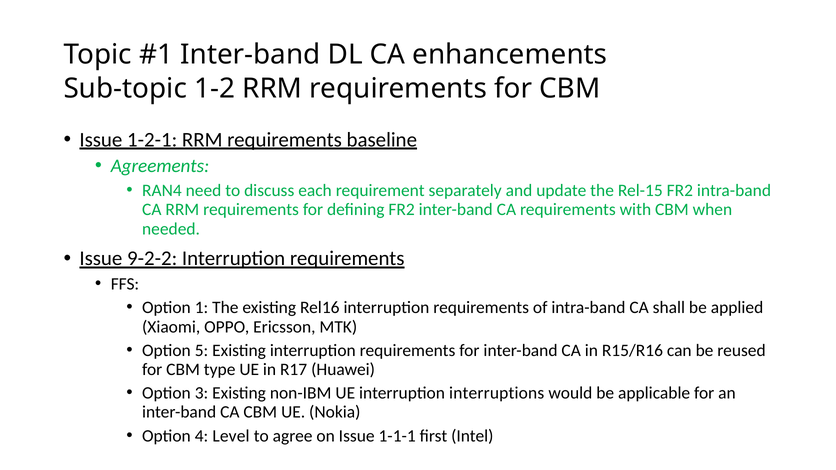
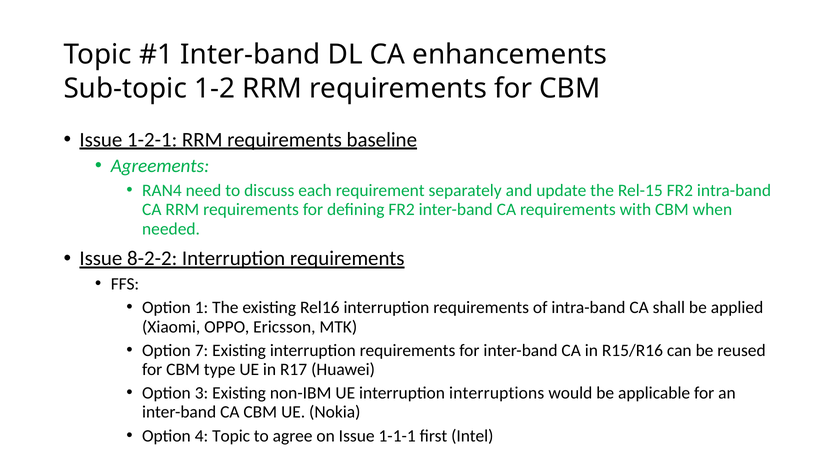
9-2-2: 9-2-2 -> 8-2-2 (152, 259)
5: 5 -> 7 (201, 350)
4 Level: Level -> Topic (231, 436)
